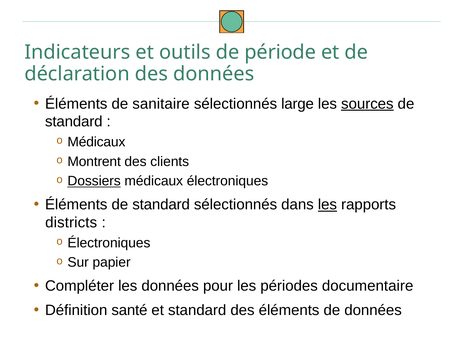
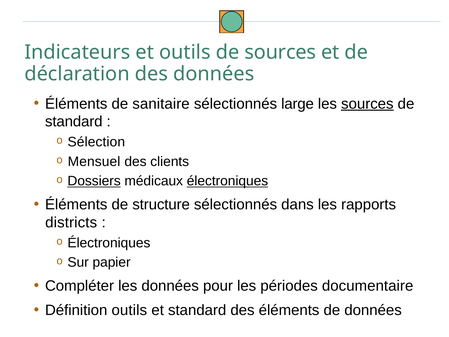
de période: période -> sources (280, 52)
Médicaux: Médicaux -> Sélection (96, 142)
Montrent: Montrent -> Mensuel (94, 161)
électroniques underline: none -> present (227, 181)
Éléments de standard: standard -> structure (161, 205)
les underline: present -> none (327, 205)
Définition santé: santé -> outils (129, 310)
